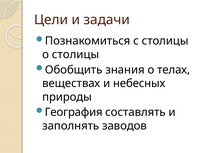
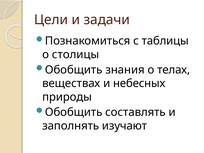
с столицы: столицы -> таблицы (165, 41)
География: География -> Обобщить (74, 112)
заводов: заводов -> изучают (124, 126)
